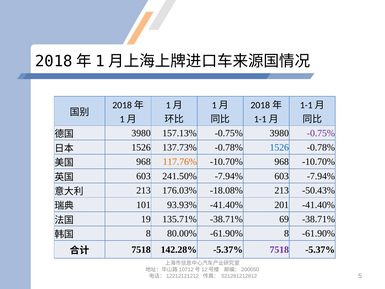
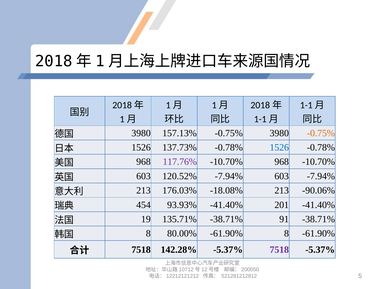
-0.75% colour: purple -> orange (321, 133)
117.76% colour: orange -> purple (180, 162)
241.50%: 241.50% -> 120.52% (180, 176)
-50.43%: -50.43% -> -90.06% (319, 190)
101: 101 -> 454 (144, 205)
69: 69 -> 91 (284, 219)
